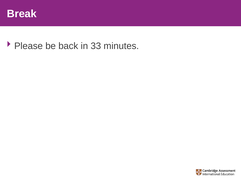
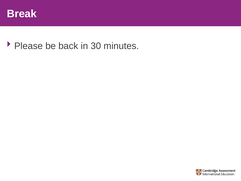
33: 33 -> 30 (96, 46)
